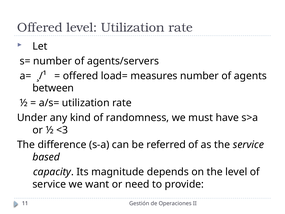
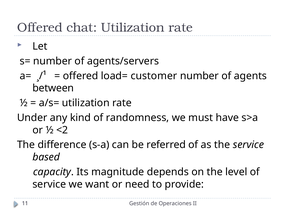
Offered level: level -> chat (82, 27)
measures: measures -> customer (154, 76)
<3: <3 -> <2 (62, 130)
